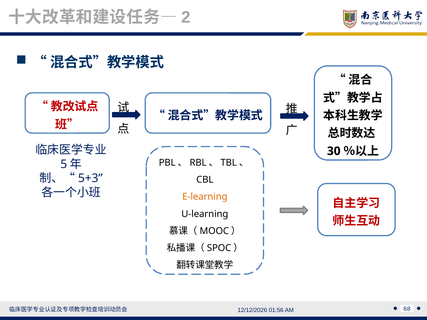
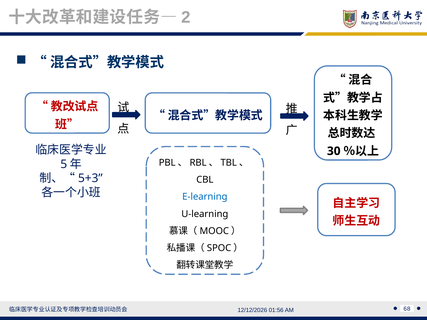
E-learning colour: orange -> blue (205, 197)
